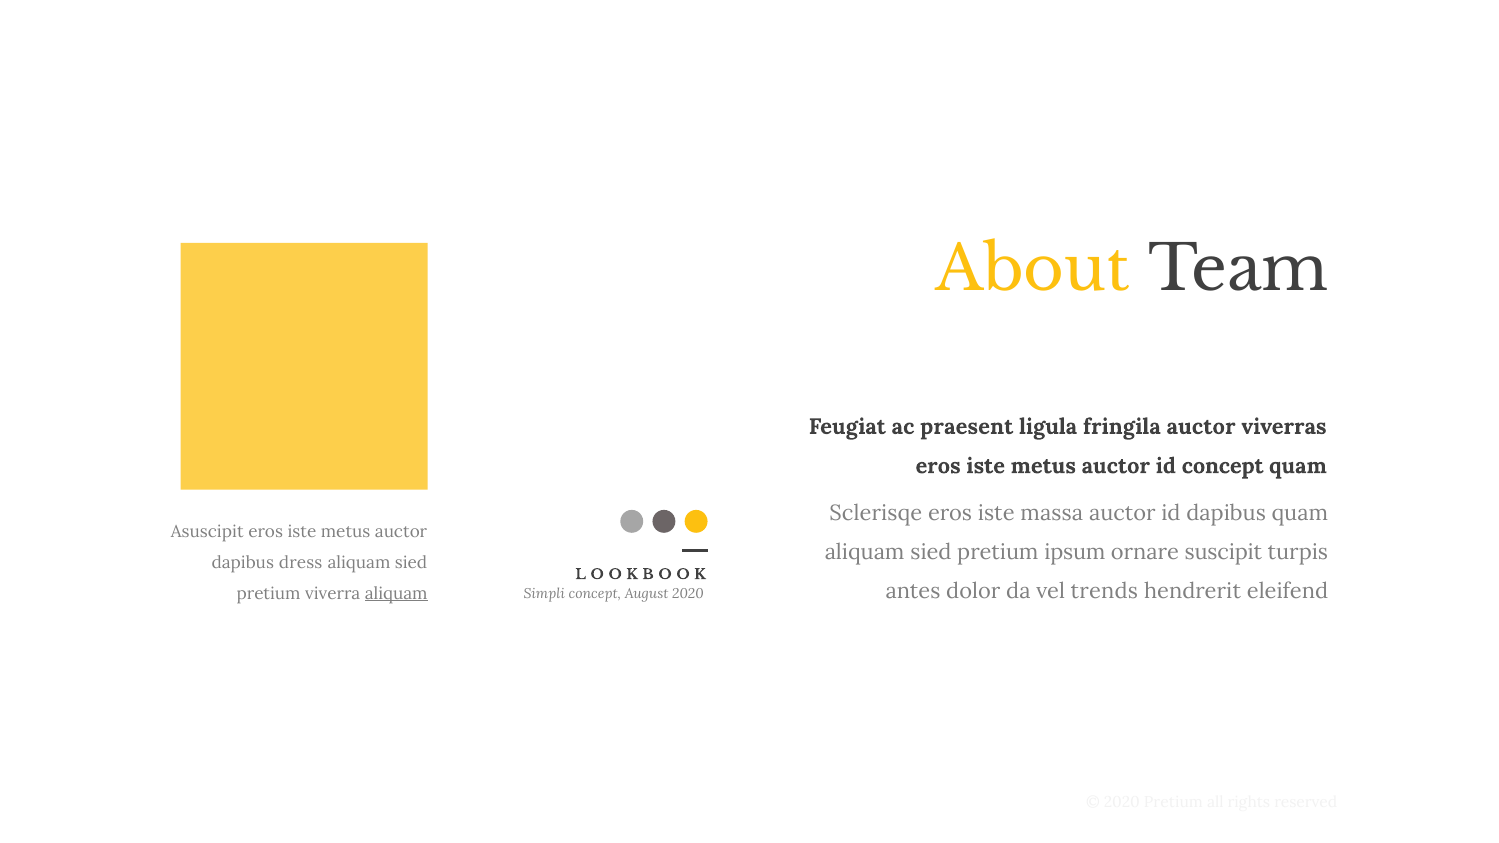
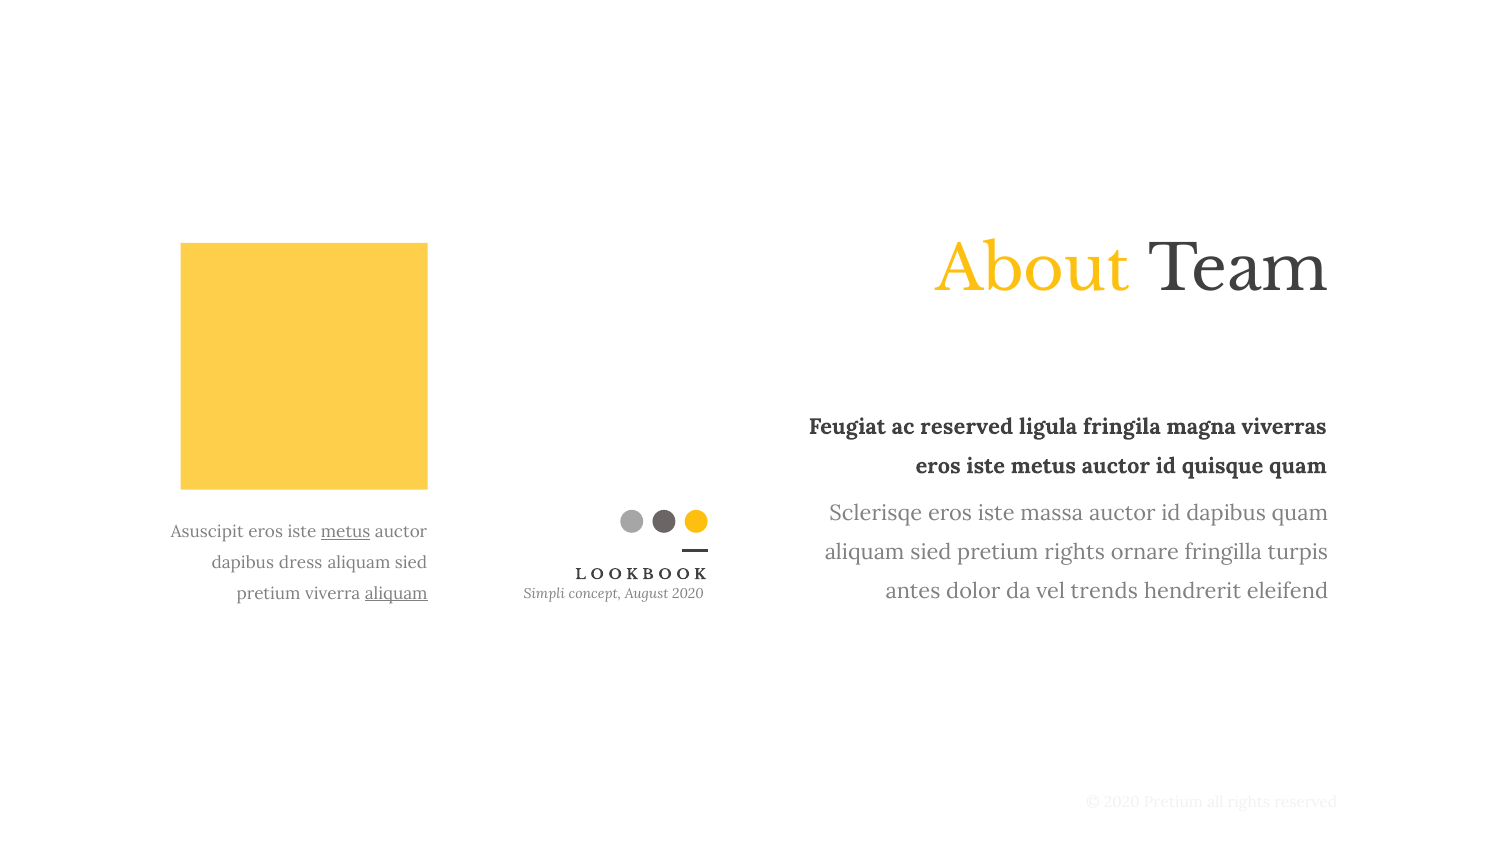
ac praesent: praesent -> reserved (967, 427)
fringila auctor: auctor -> magna (1201, 427)
id concept: concept -> quisque (1222, 466)
metus underline: none -> present (346, 532)
pretium ipsum: ipsum -> rights (1075, 552)
suscipit: suscipit -> fringilla (1223, 552)
